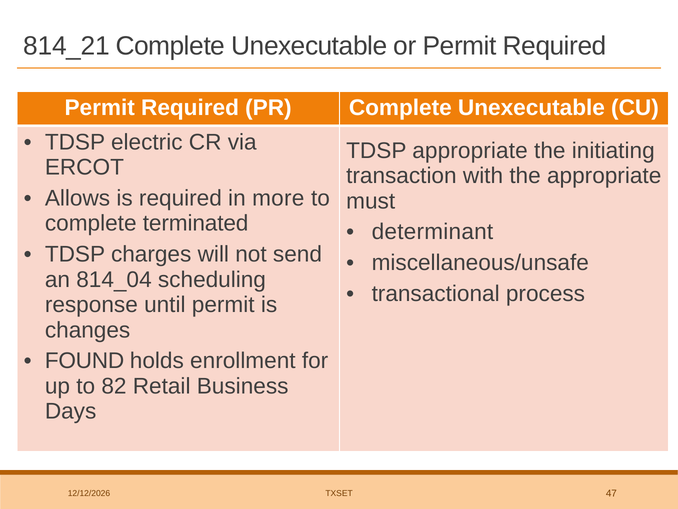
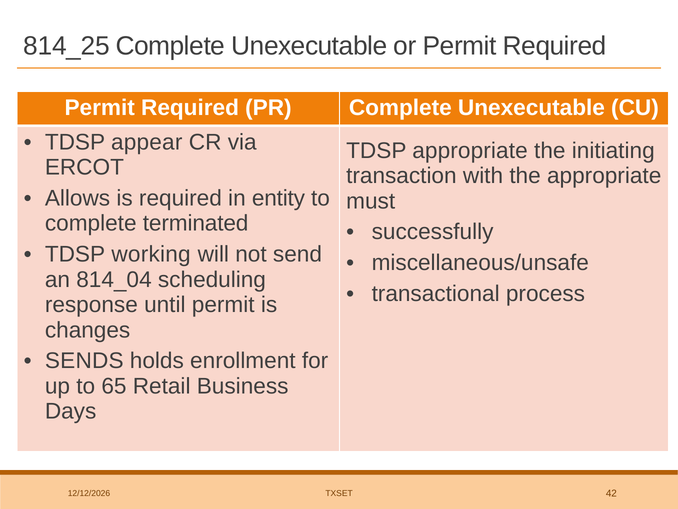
814_21: 814_21 -> 814_25 (67, 46)
electric: electric -> appear (147, 142)
more: more -> entity (278, 198)
determinant: determinant -> successfully (433, 232)
charges: charges -> working (151, 254)
FOUND: FOUND -> SENDS (84, 361)
82: 82 -> 65 (114, 386)
47: 47 -> 42 (611, 493)
